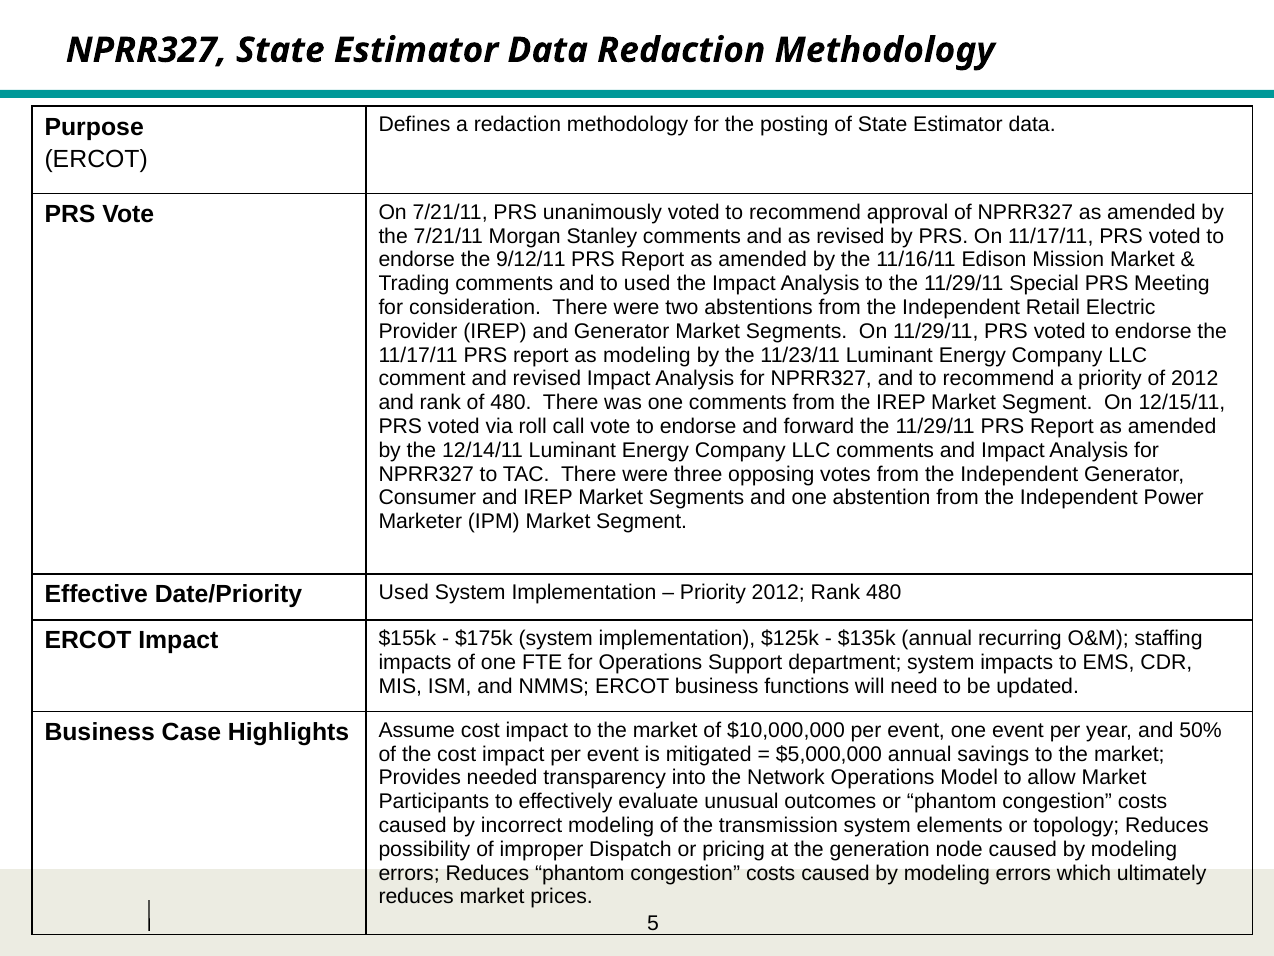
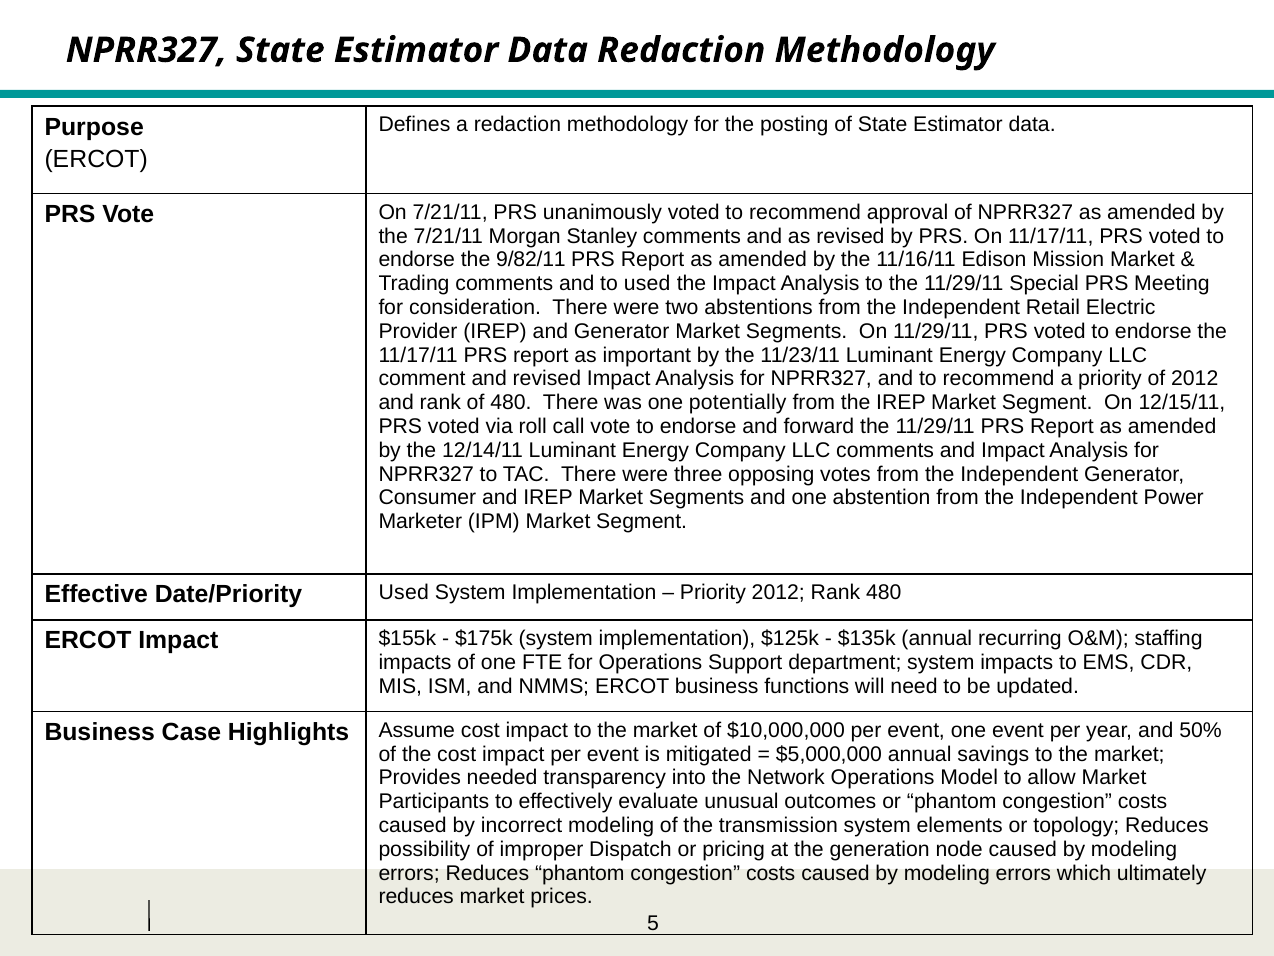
9/12/11: 9/12/11 -> 9/82/11 (531, 260)
as modeling: modeling -> important (647, 355)
one comments: comments -> potentially (738, 402)
